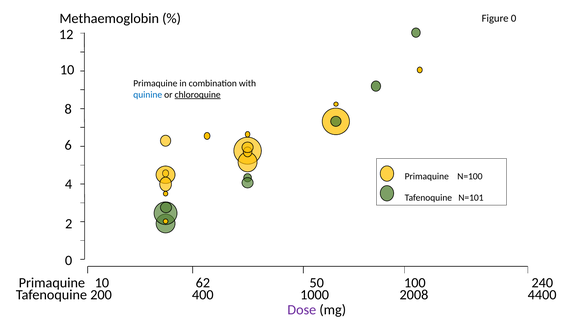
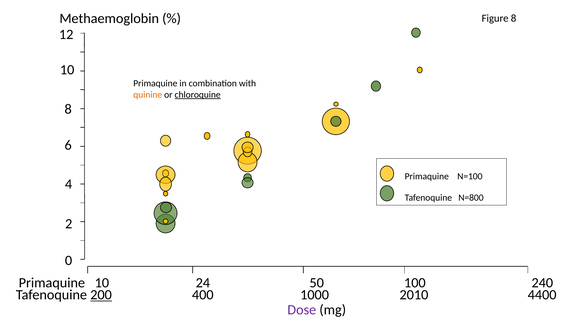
Figure 0: 0 -> 8 (514, 18)
quinine colour: blue -> orange (148, 94)
N=101: N=101 -> N=800 (471, 197)
62: 62 -> 24 (203, 282)
200 underline: none -> present (101, 294)
2008: 2008 -> 2010 (414, 294)
